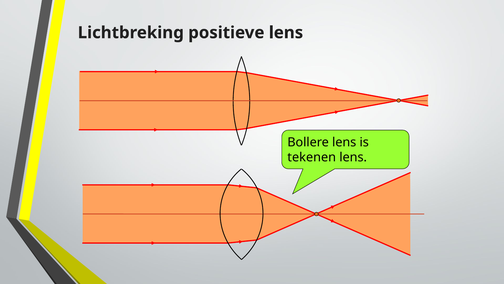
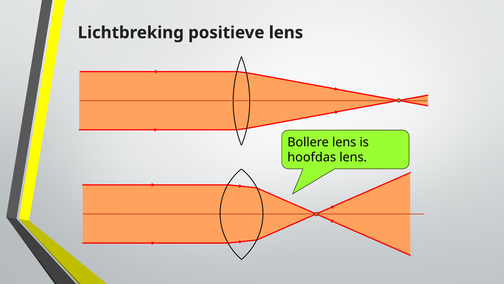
tekenen: tekenen -> hoofdas (312, 157)
